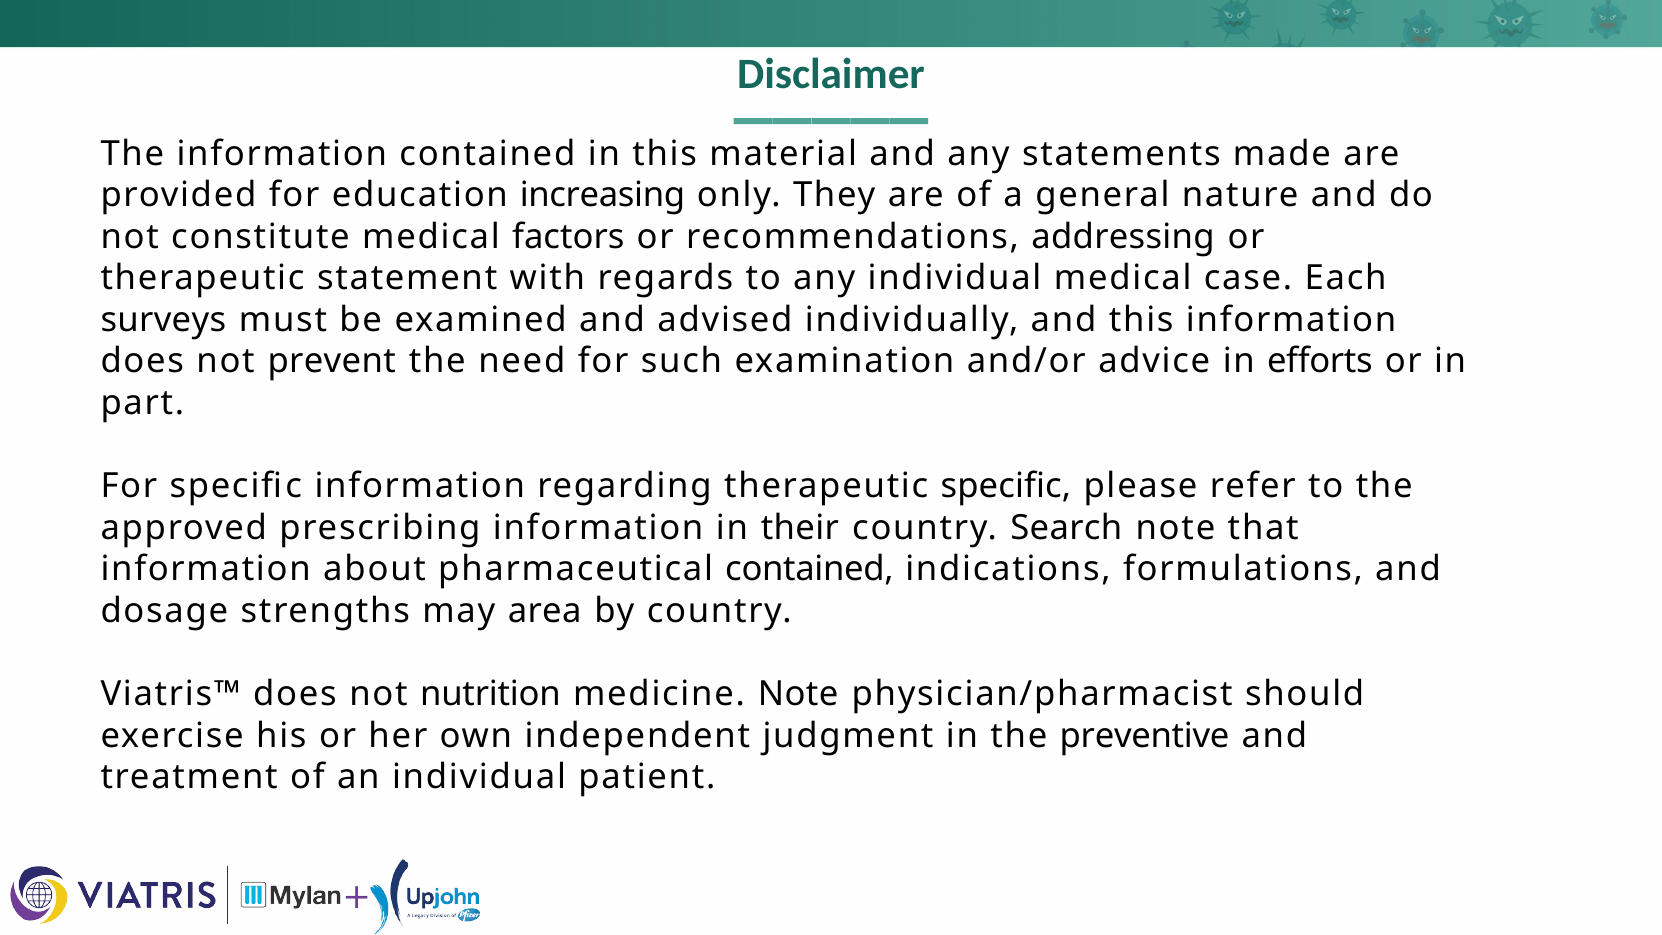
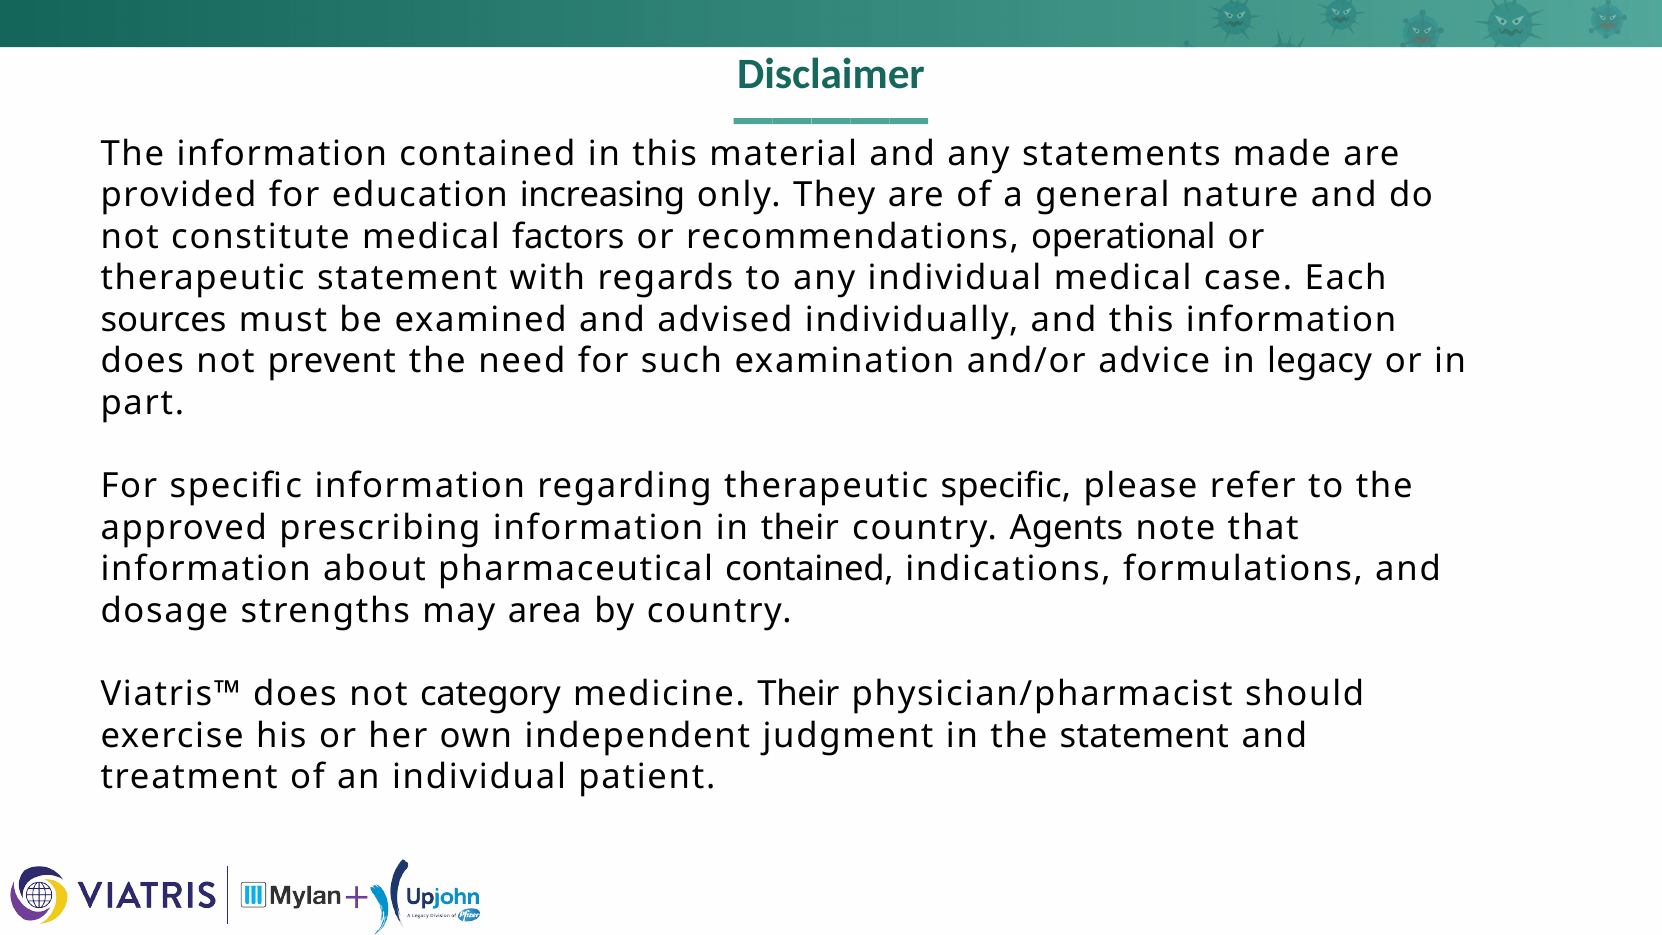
addressing: addressing -> operational (1123, 237)
surveys: surveys -> sources (163, 320)
efforts: efforts -> legacy (1320, 361)
Search: Search -> Agents (1066, 528)
nutrition: nutrition -> category (490, 694)
medicine Note: Note -> Their (798, 694)
the preventive: preventive -> statement (1144, 735)
